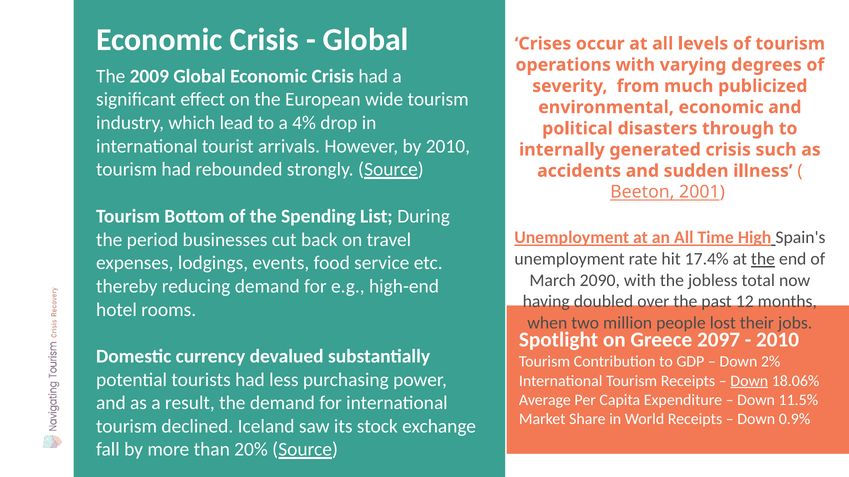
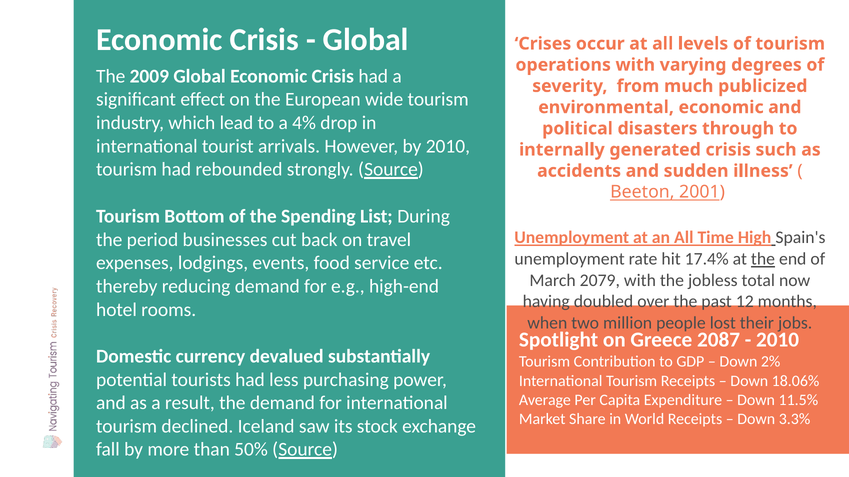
2090: 2090 -> 2079 (600, 281)
2097: 2097 -> 2087 (719, 340)
Down underline: present -> none (749, 381)
0.9%: 0.9% -> 3.3% (795, 419)
20%: 20% -> 50% (251, 450)
